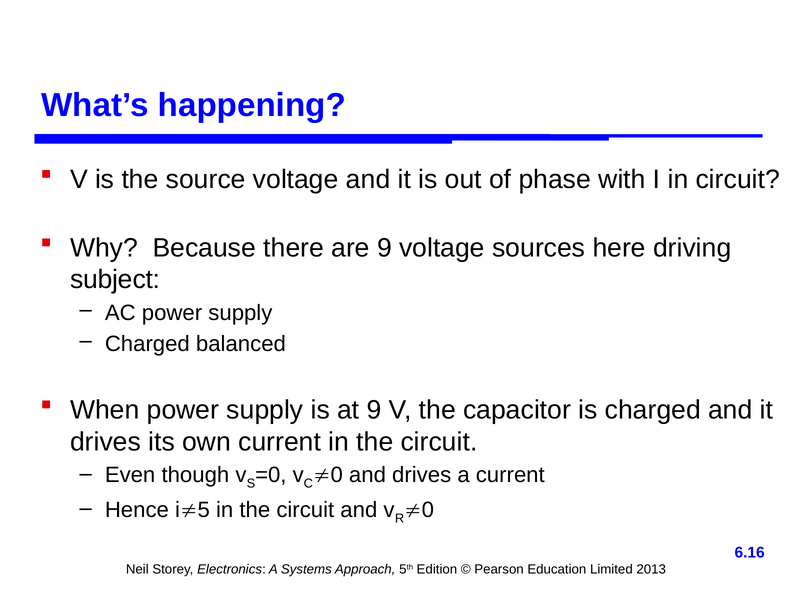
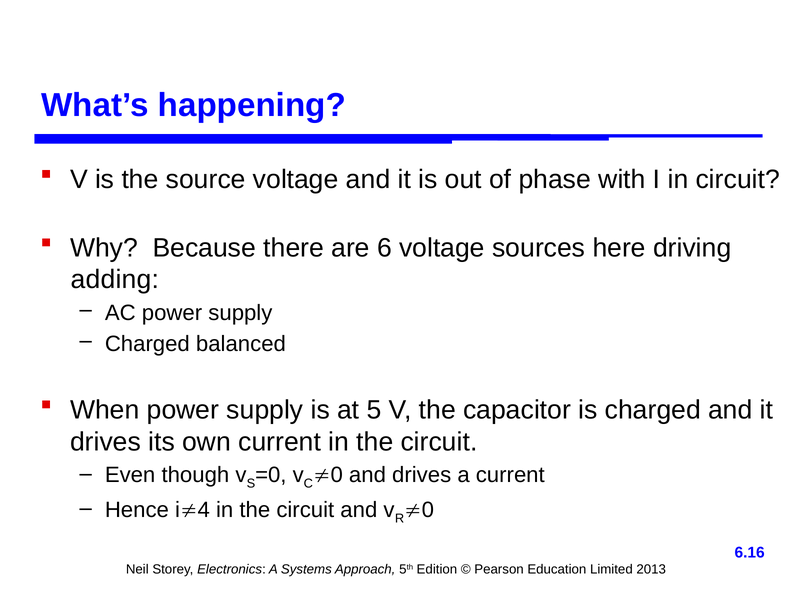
are 9: 9 -> 6 (384, 248)
subject: subject -> adding (115, 280)
at 9: 9 -> 5 (374, 410)
5: 5 -> 4 (204, 510)
